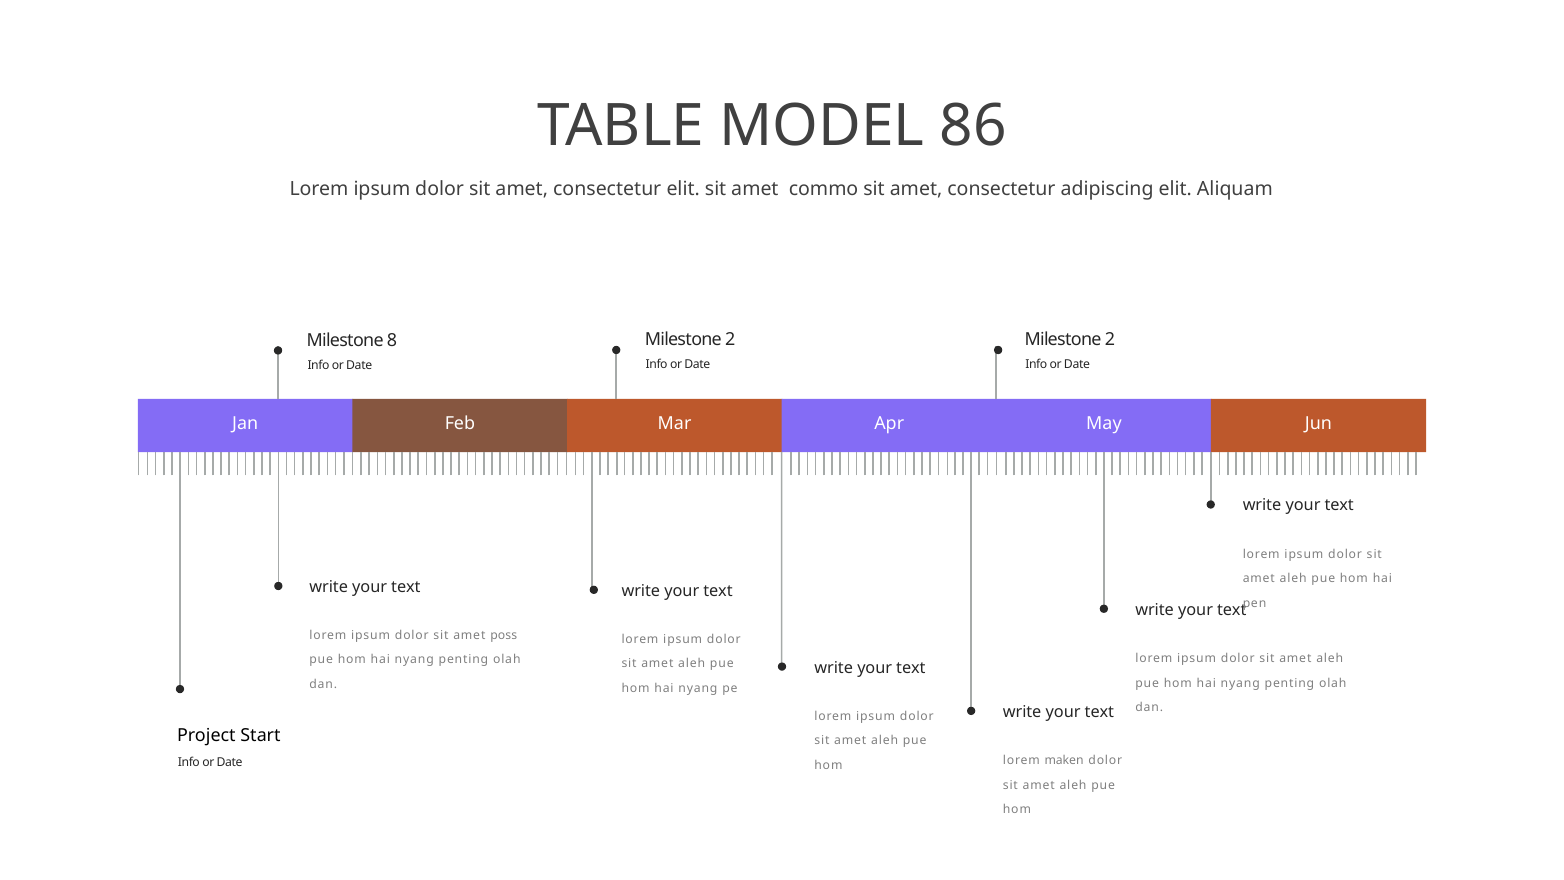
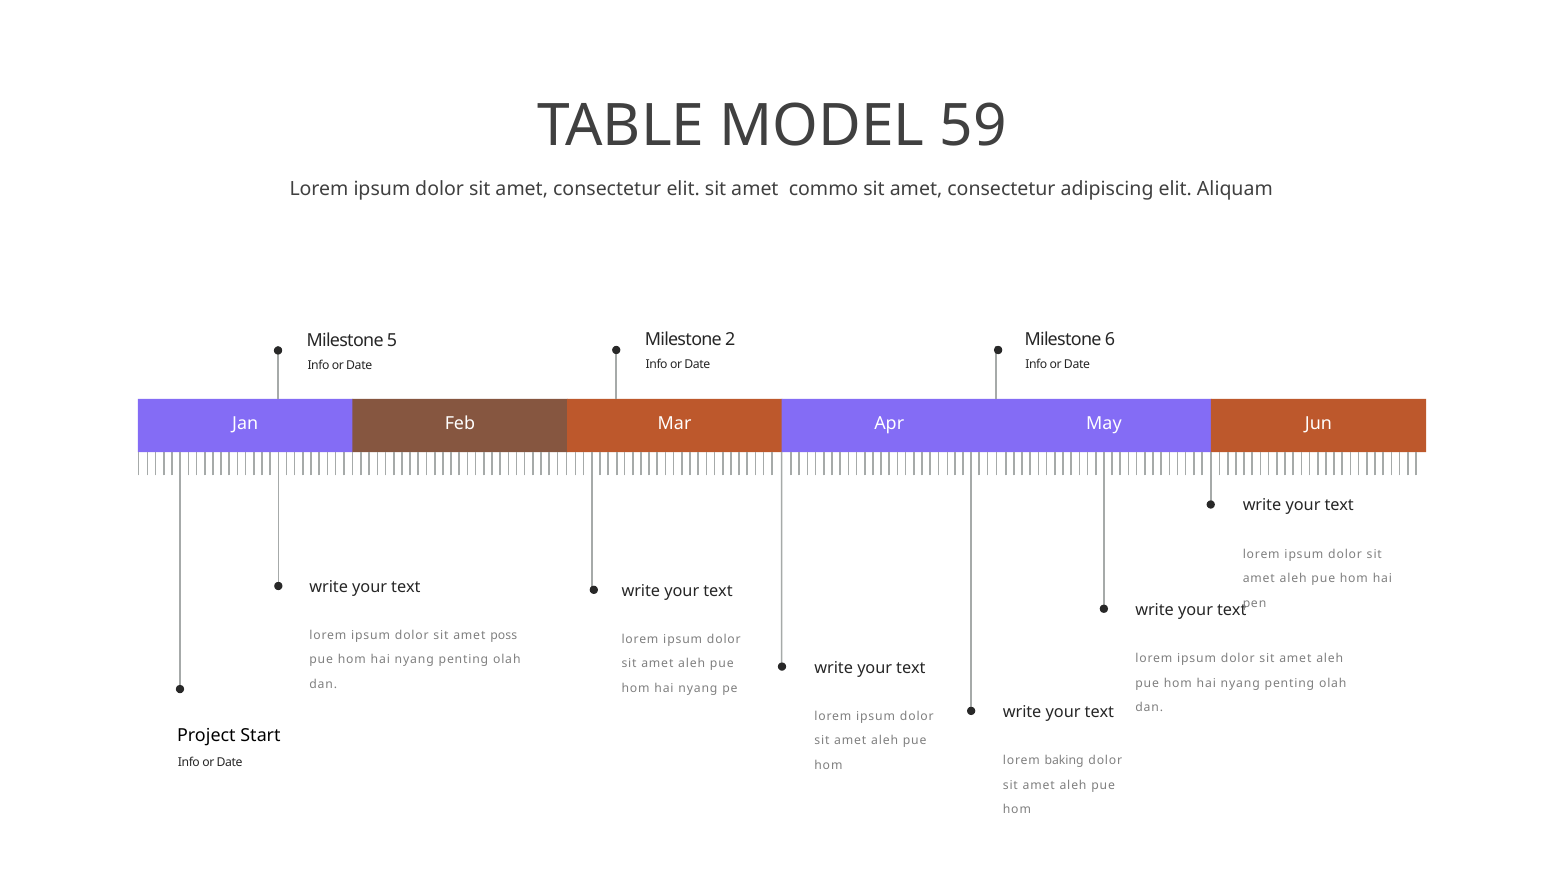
86: 86 -> 59 (973, 126)
2: 2 -> 6 (1110, 340)
8: 8 -> 5 (392, 340)
maken: maken -> baking (1064, 760)
